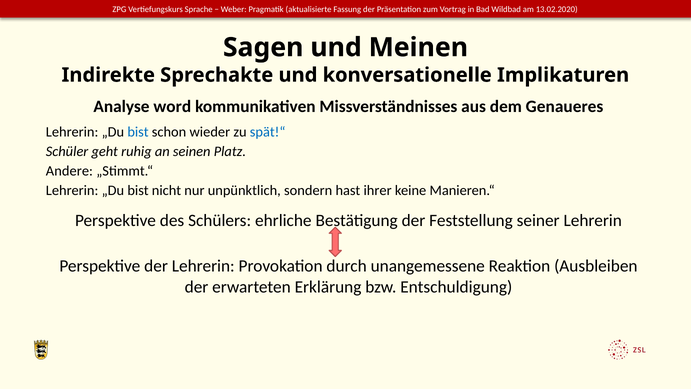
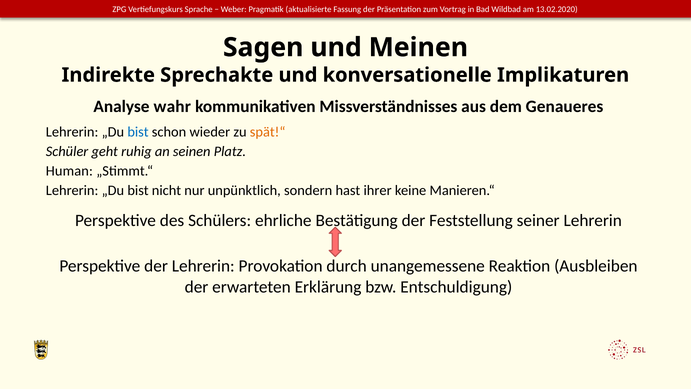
word: word -> wahr (172, 106)
spät!“ colour: blue -> orange (268, 132)
Andere: Andere -> Human (69, 171)
